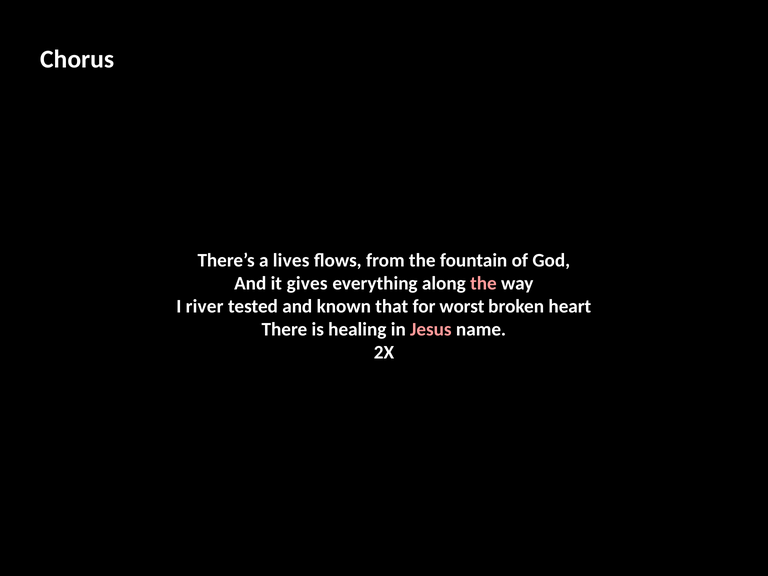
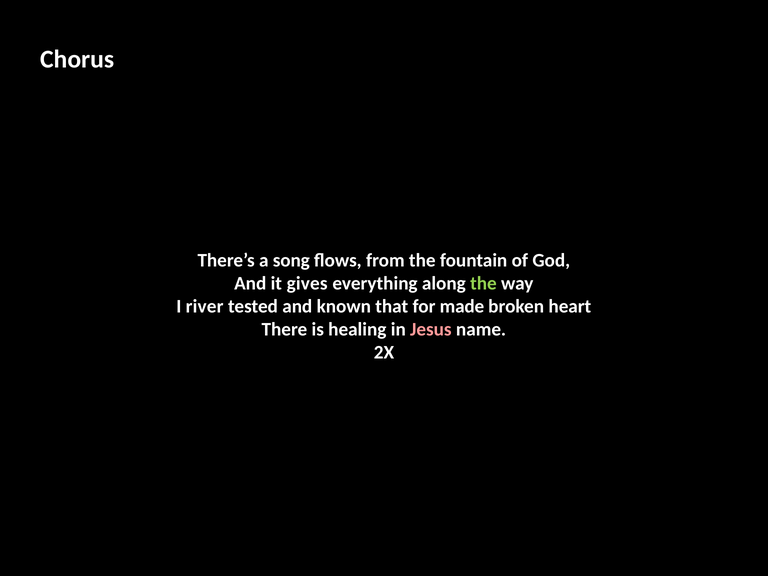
lives: lives -> song (291, 260)
the colour: pink -> light green (483, 283)
worst: worst -> made (462, 306)
